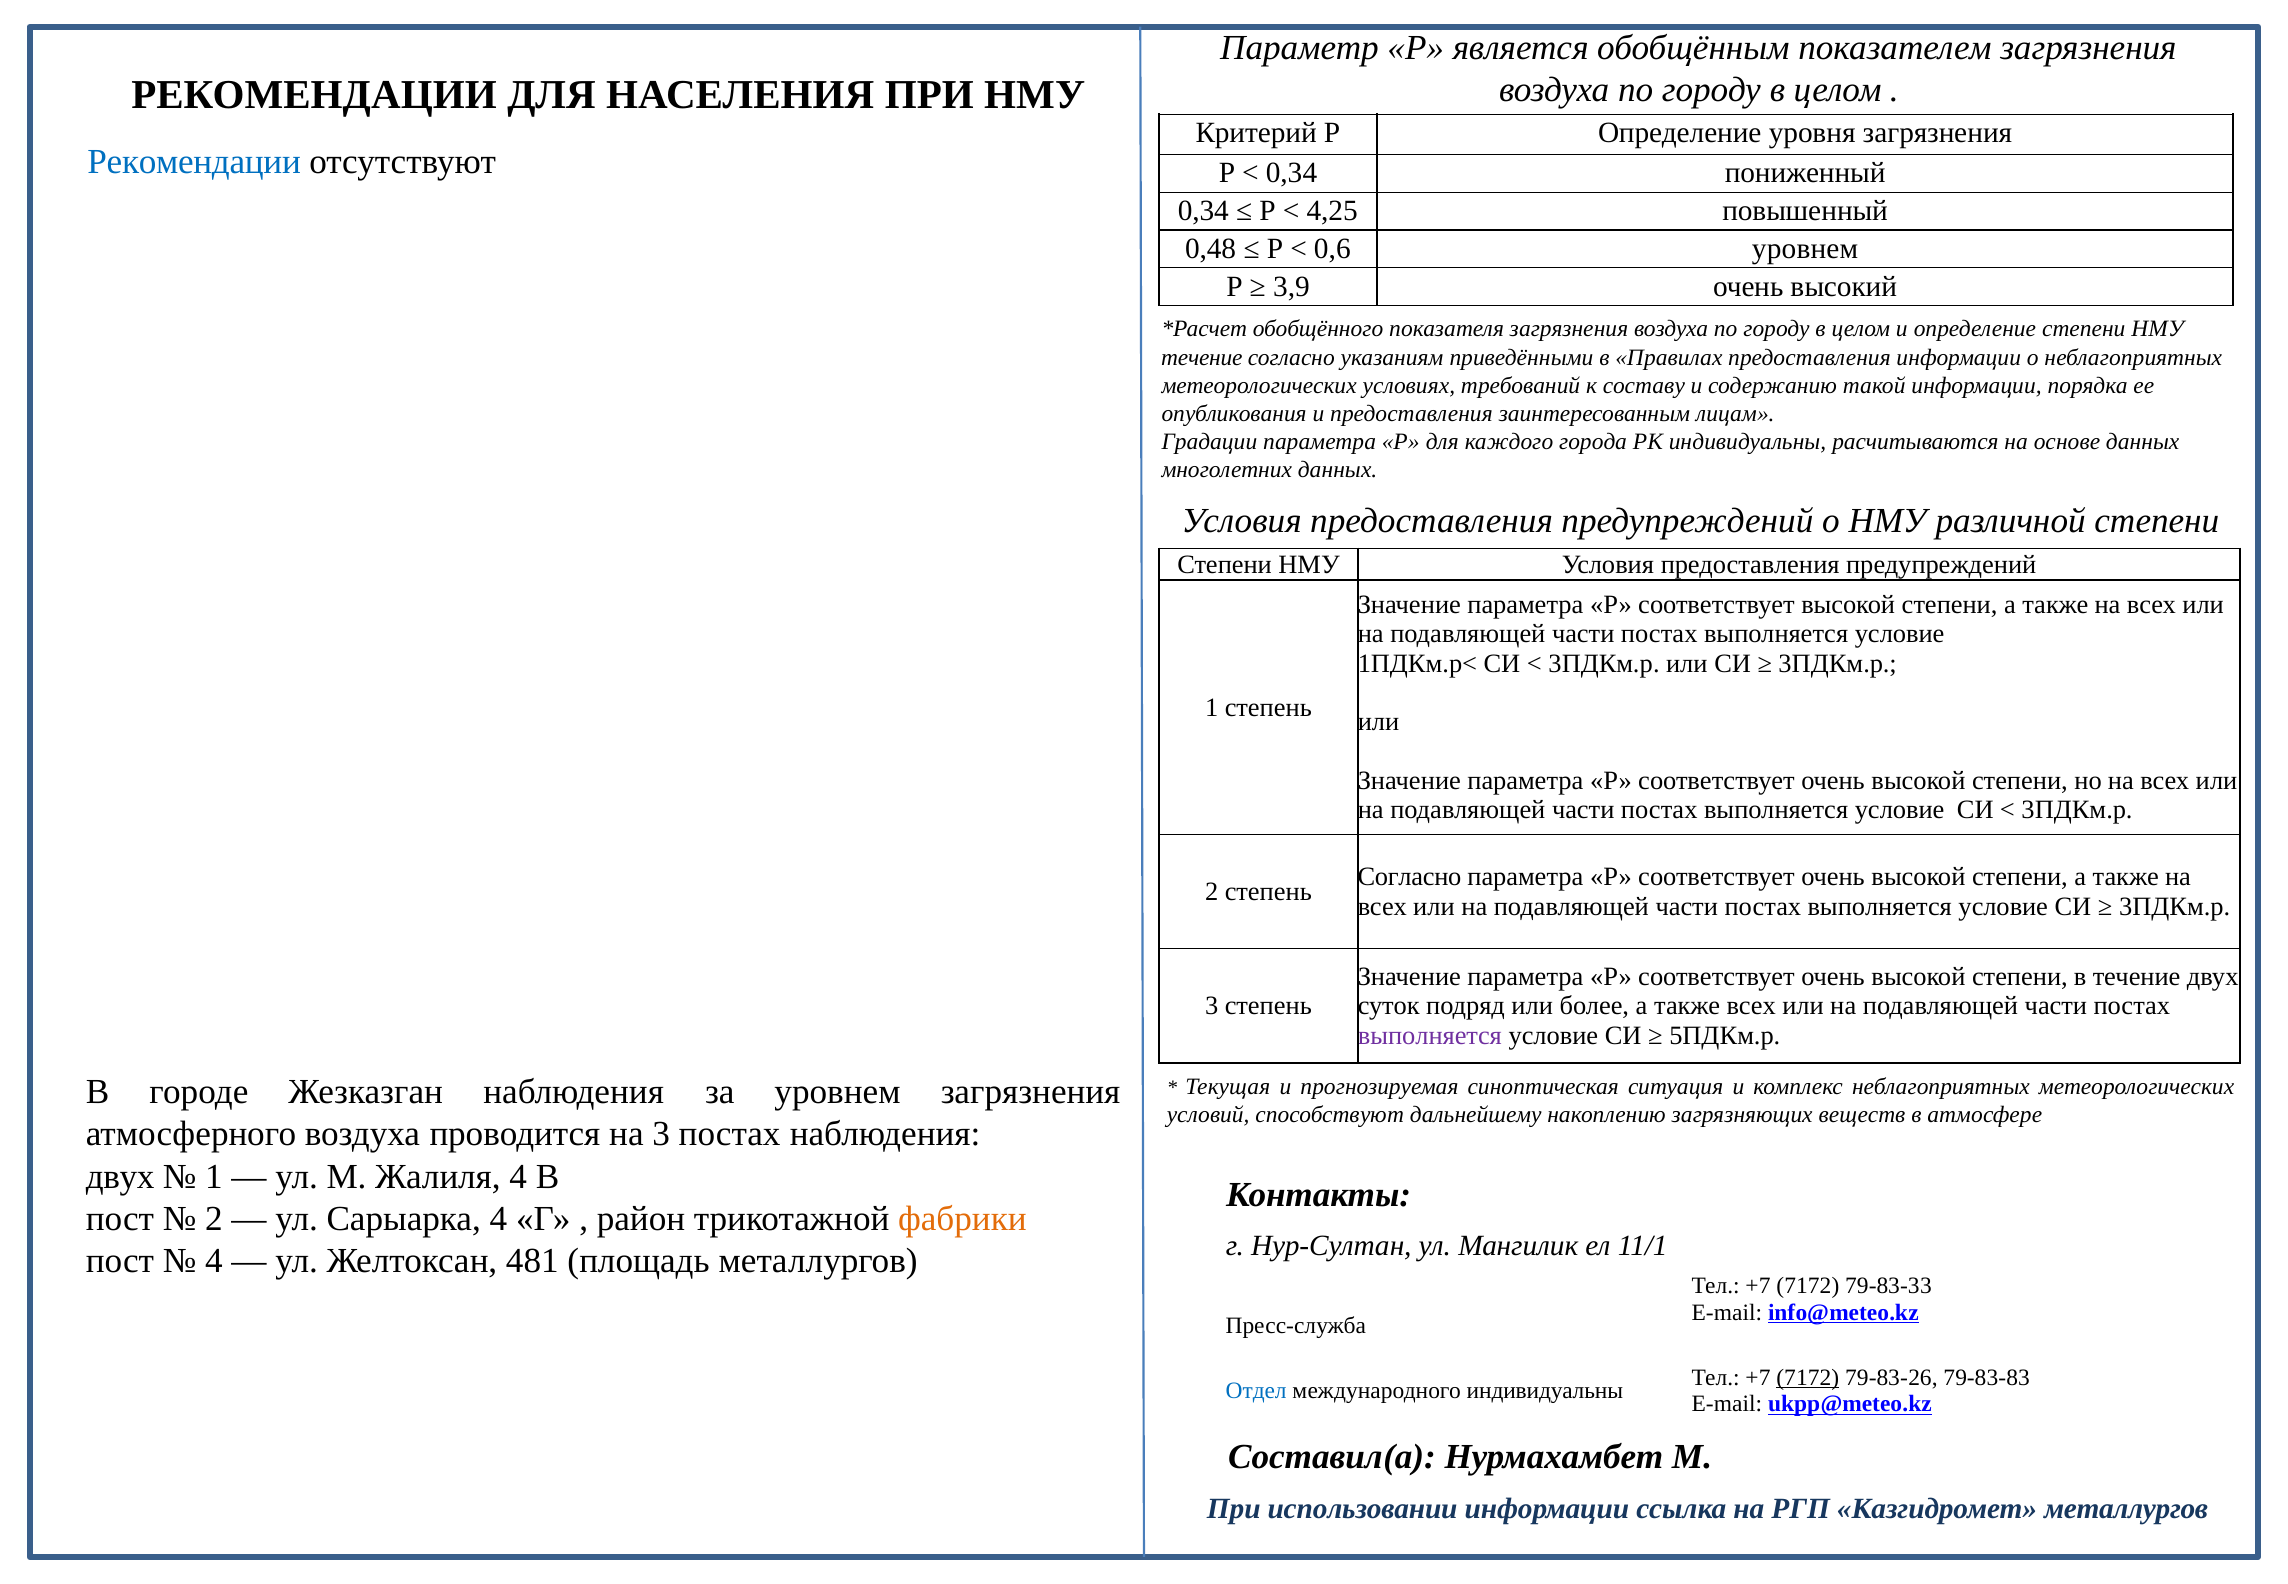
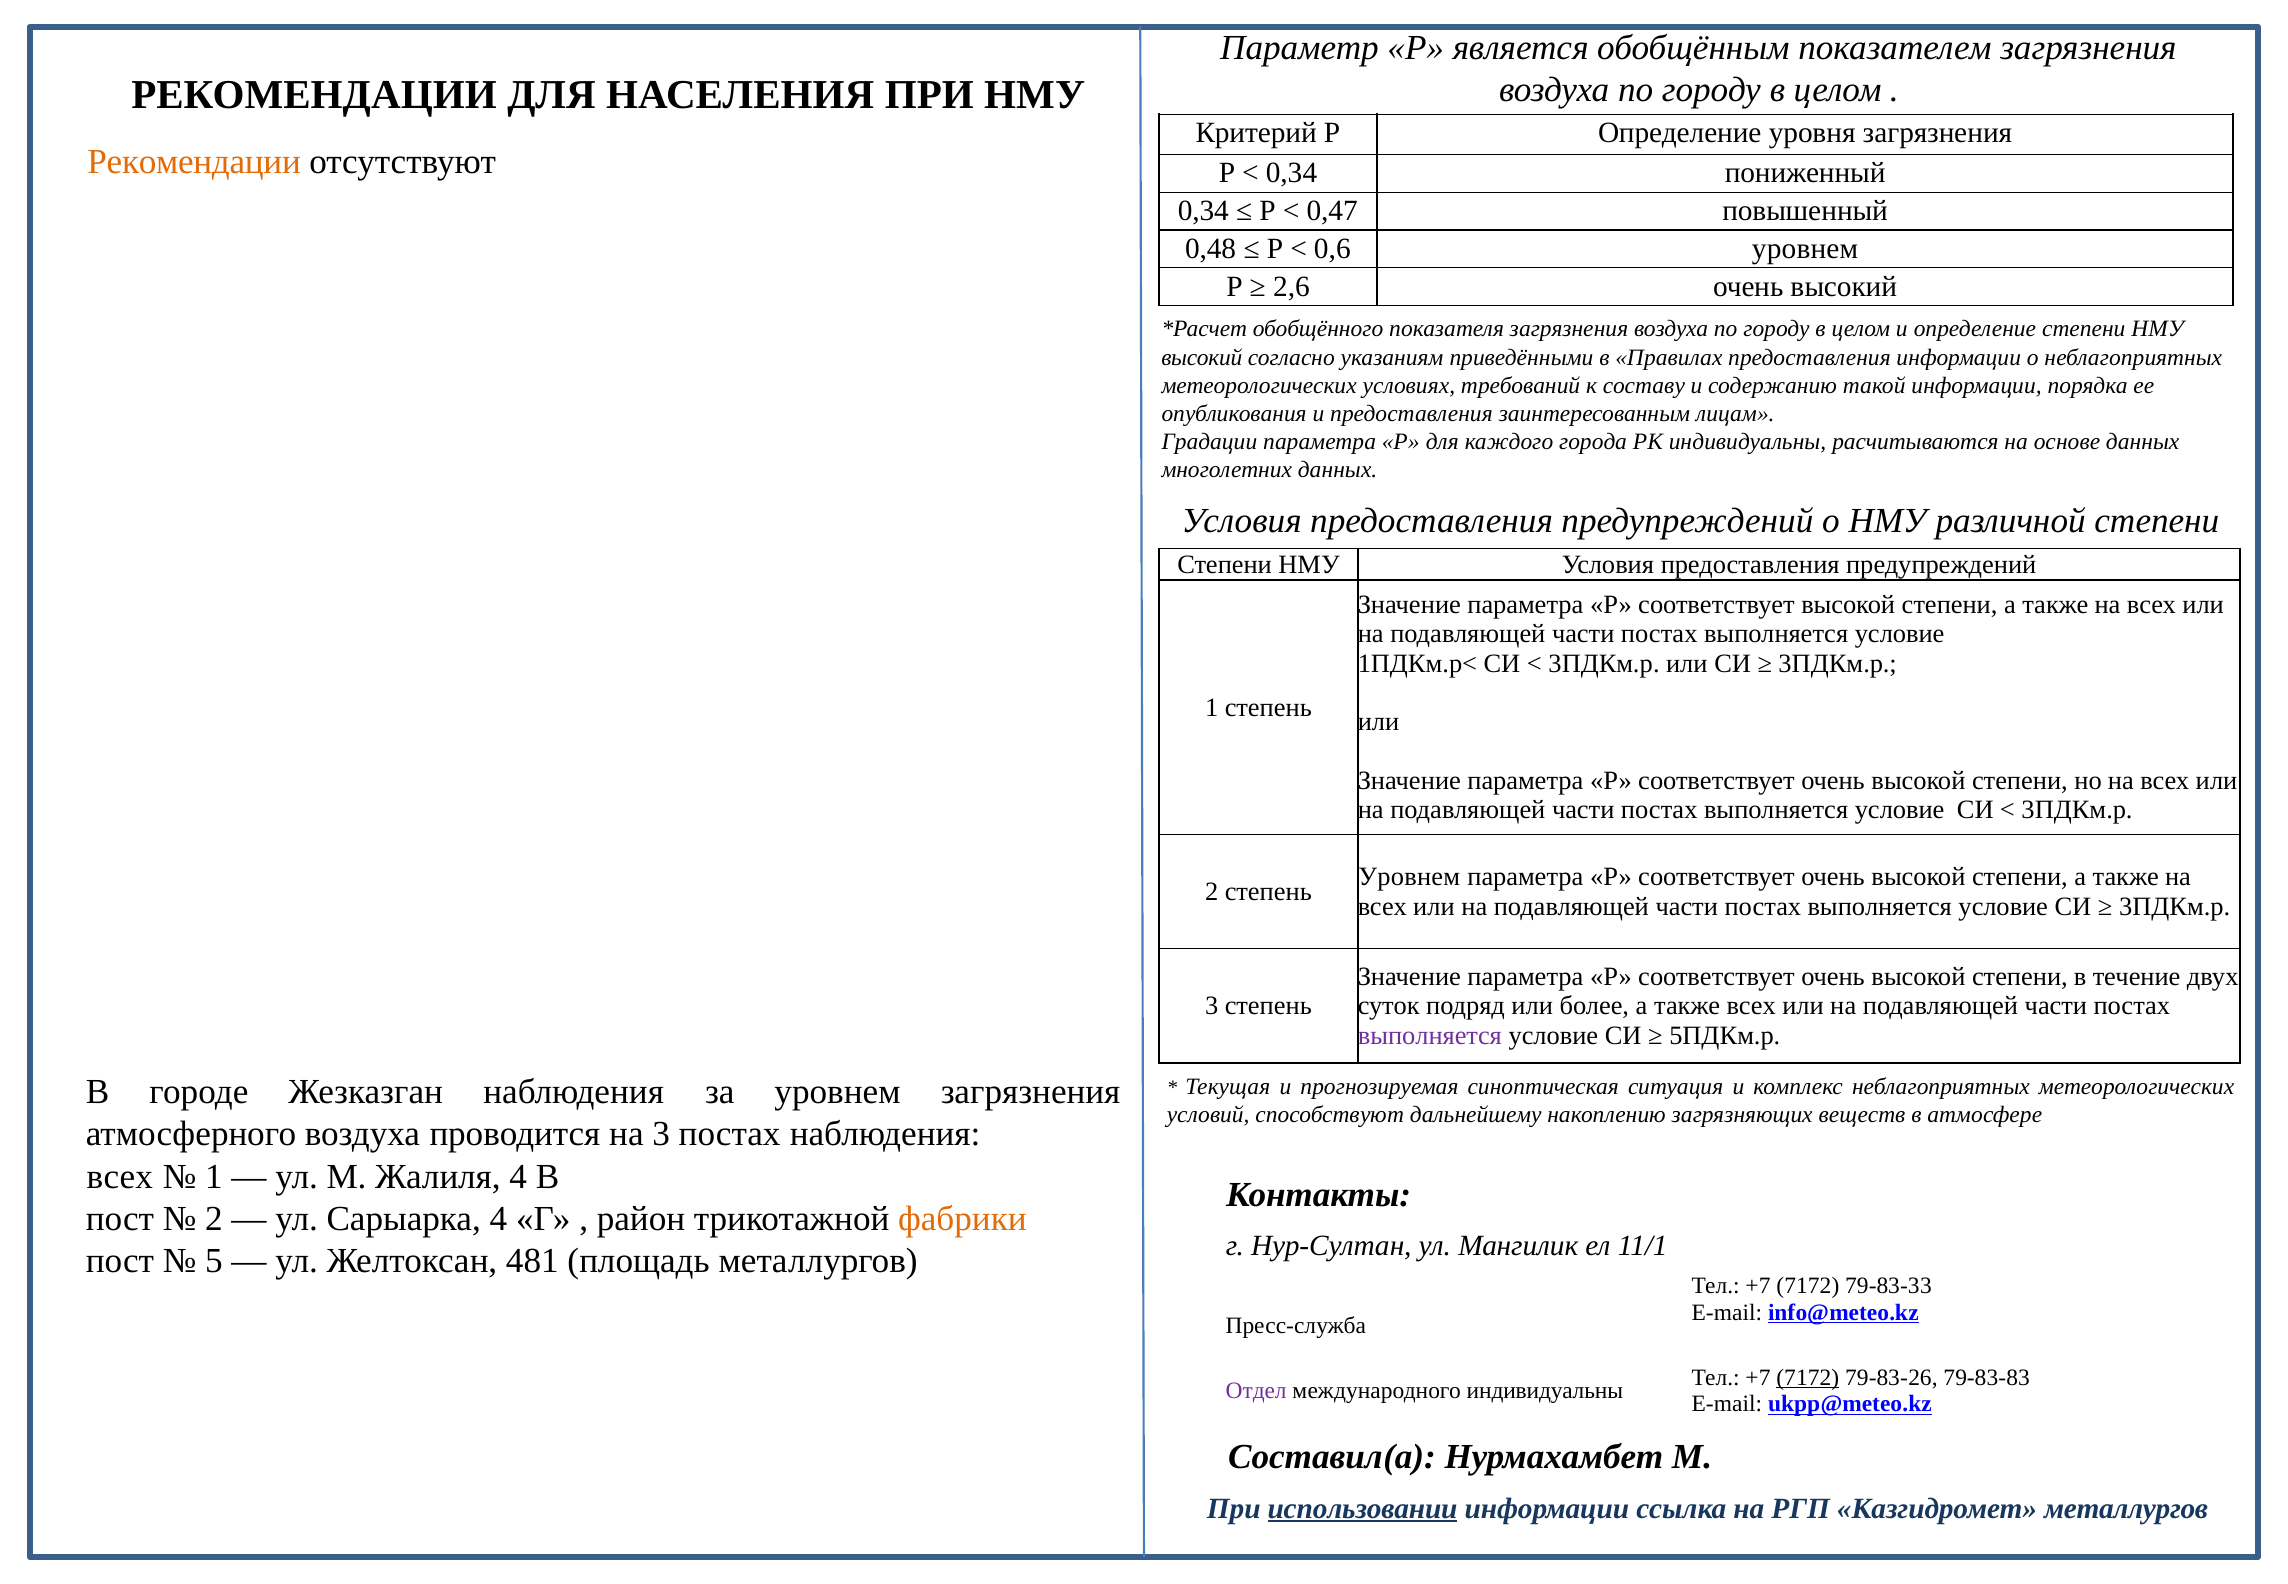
Рекомендации colour: blue -> orange (194, 162)
4,25: 4,25 -> 0,47 (1332, 211)
3,9: 3,9 -> 2,6 (1291, 286)
течение: течение -> высокий (1202, 357)
Согласно: Согласно -> Уровнем (1409, 877)
двух: двух -> всех (120, 1176)
4: 4 -> 5 (214, 1261)
Отдел colour: blue -> purple (1256, 1391)
использовании underline: none -> present (1363, 1508)
